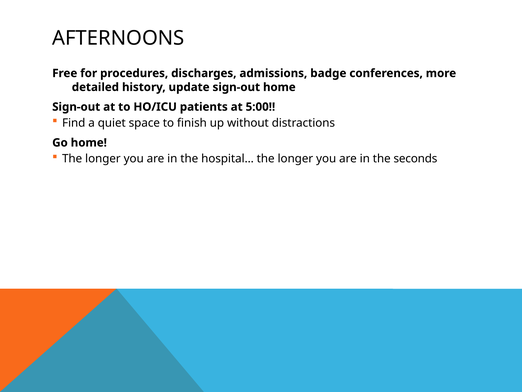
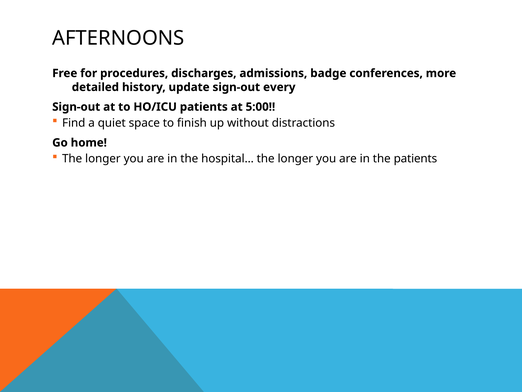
sign-out home: home -> every (279, 87)
the seconds: seconds -> patients (415, 159)
